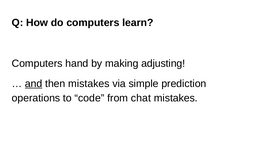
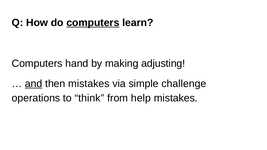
computers underline: none -> present (93, 23)
prediction: prediction -> challenge (184, 84)
code: code -> think (89, 98)
chat: chat -> help (141, 98)
